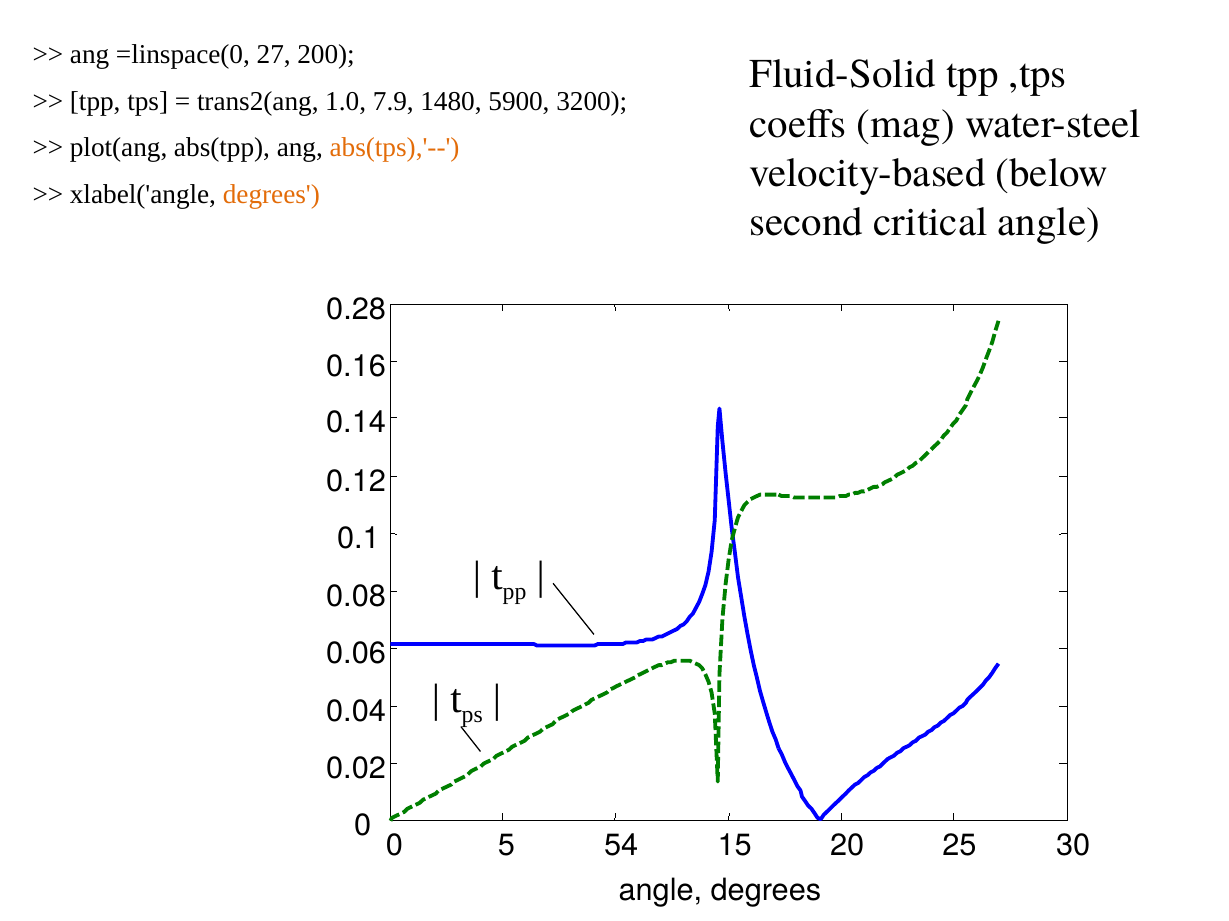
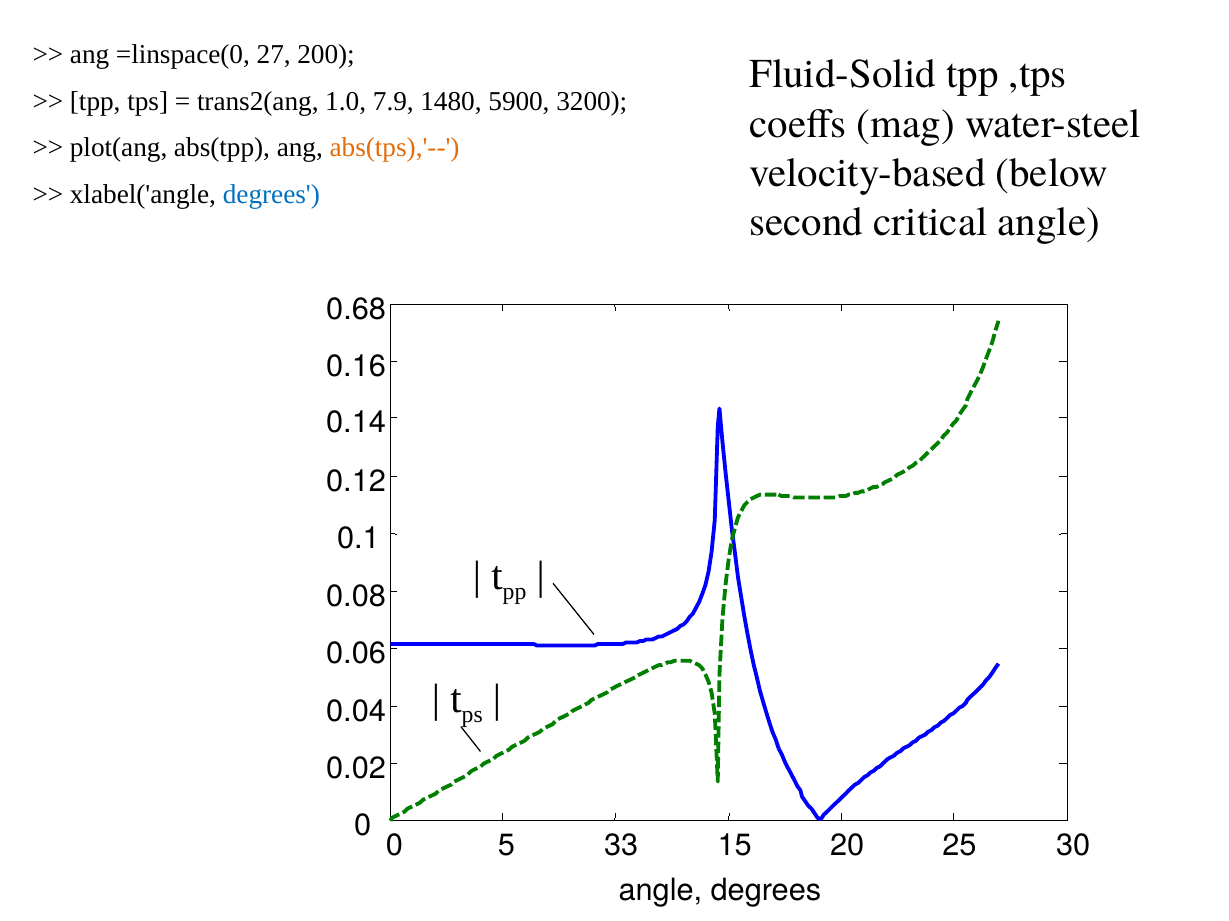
degrees colour: orange -> blue (271, 194)
0.28: 0.28 -> 0.68 (356, 309)
54: 54 -> 33 (621, 847)
